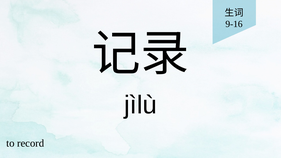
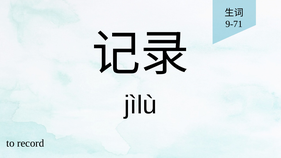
9-16: 9-16 -> 9-71 (234, 24)
